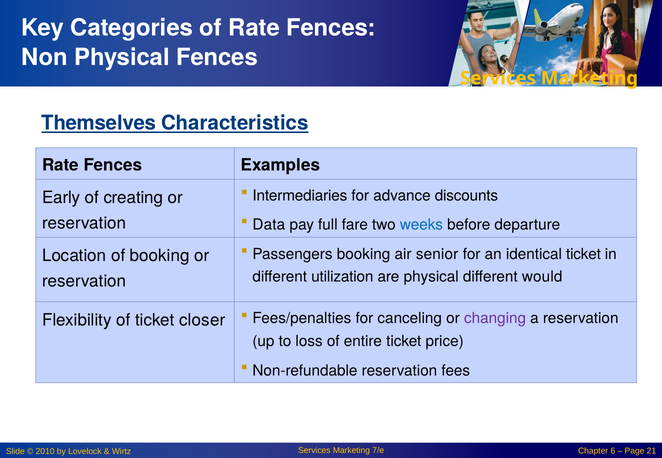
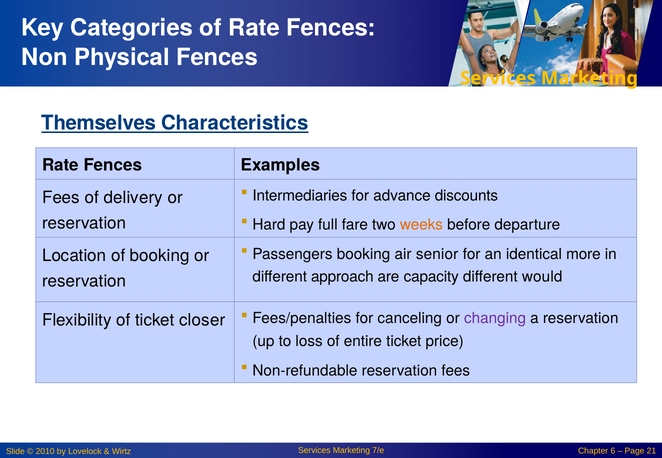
Early: Early -> Fees (61, 198)
creating: creating -> delivery (133, 198)
Data: Data -> Hard (269, 225)
weeks colour: blue -> orange (421, 225)
identical ticket: ticket -> more (583, 254)
utilization: utilization -> approach (342, 277)
are physical: physical -> capacity (431, 277)
